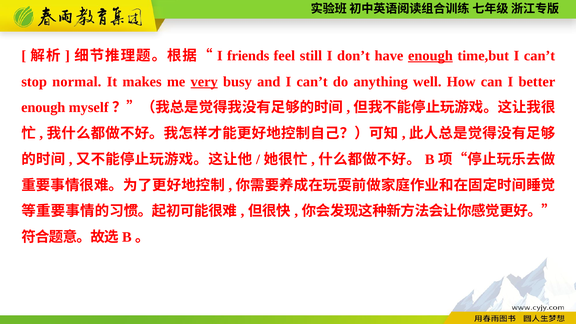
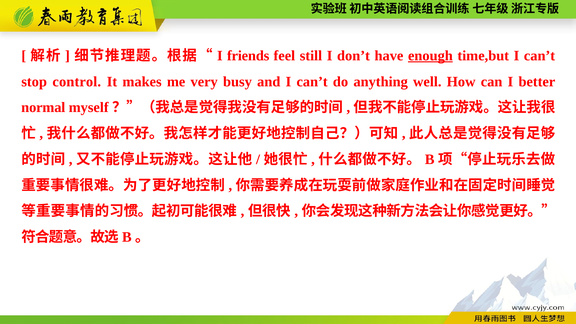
normal: normal -> control (77, 82)
very underline: present -> none (204, 82)
enough: enough -> normal (43, 108)
